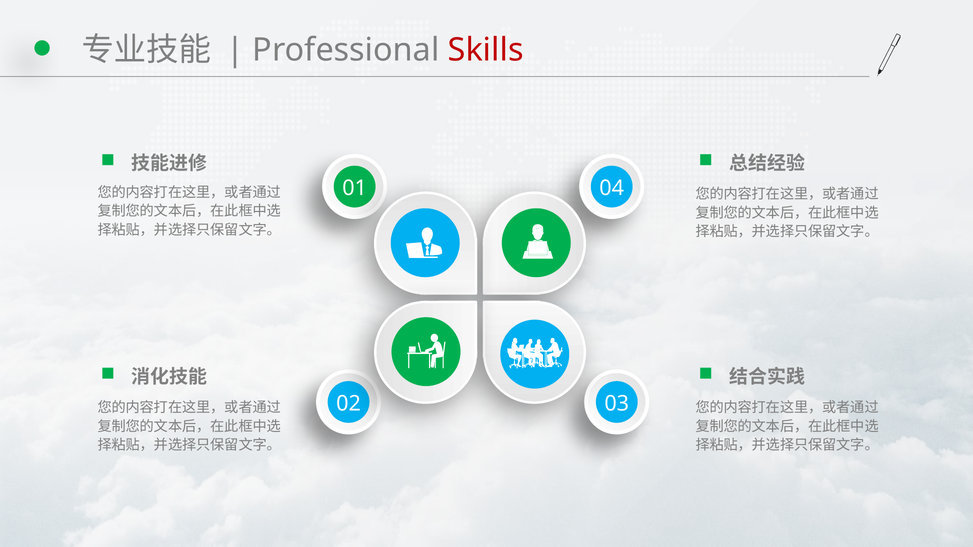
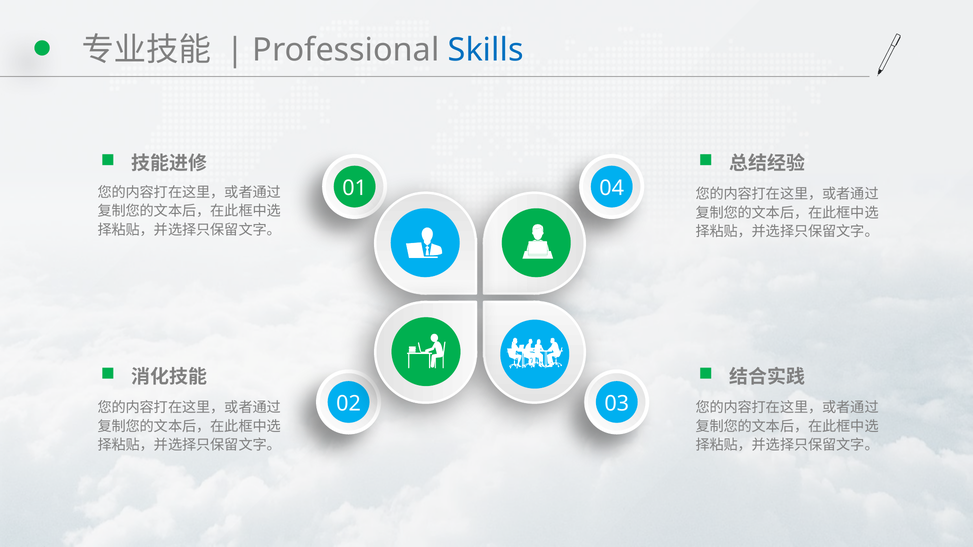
Skills colour: red -> blue (486, 50)
